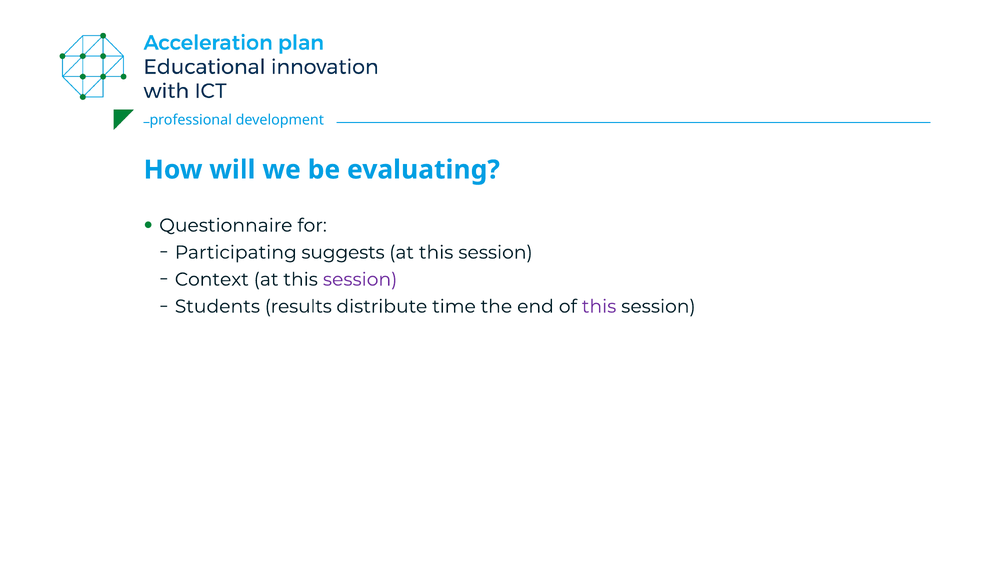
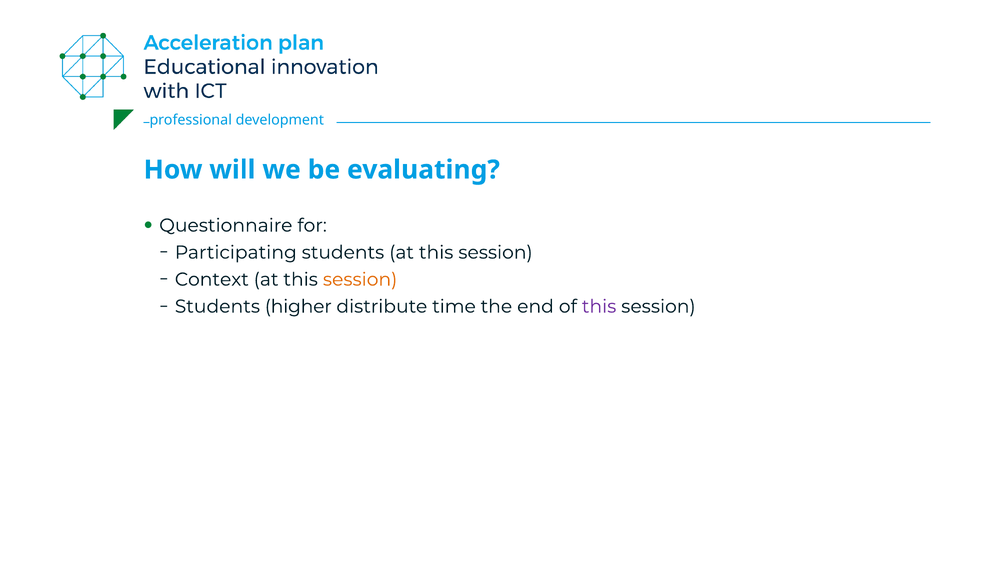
Participating suggests: suggests -> students (343, 252)
session colour: purple -> orange (360, 279)
results: results -> higher (298, 306)
